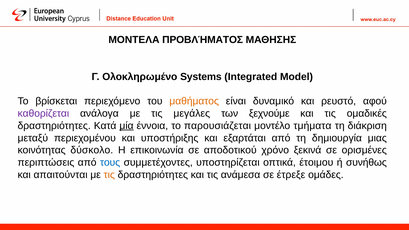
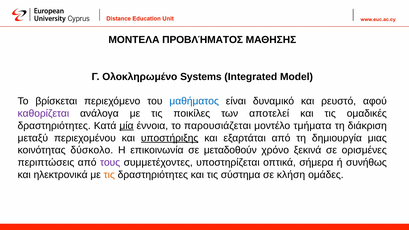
μαθήματος colour: orange -> blue (194, 101)
μεγάλες: μεγάλες -> ποικίλες (192, 113)
ξεχνούμε: ξεχνούμε -> αποτελεί (269, 113)
υποστήριξης underline: none -> present (170, 138)
αποδοτικού: αποδοτικού -> μεταδοθούν (230, 150)
τους colour: blue -> purple (110, 163)
έτοιμου: έτοιμου -> σήμερα (316, 163)
απαιτούνται: απαιτούνται -> ηλεκτρονικά (61, 175)
ανάμεσα: ανάμεσα -> σύστημα (241, 175)
έτρεξε: έτρεξε -> κλήση (291, 175)
